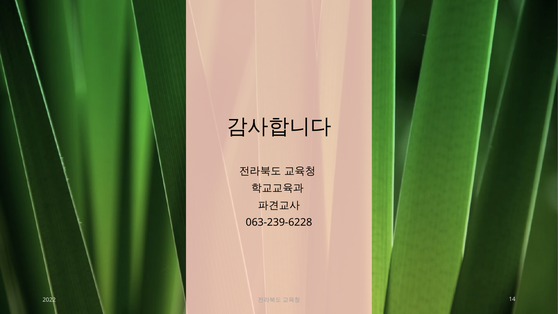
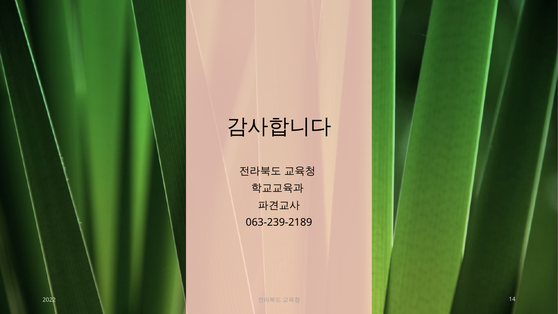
063-239-6228: 063-239-6228 -> 063-239-2189 (279, 222)
